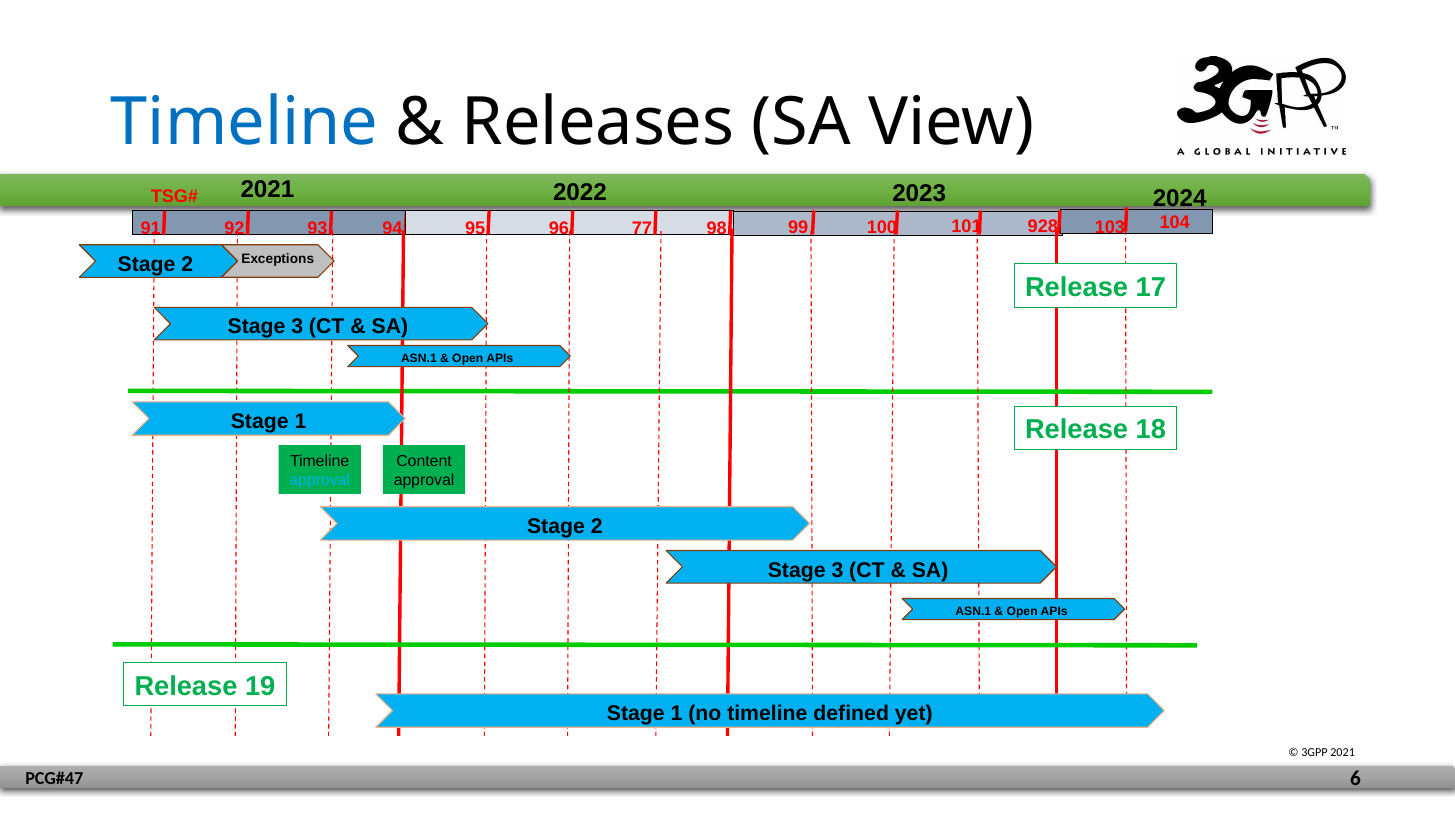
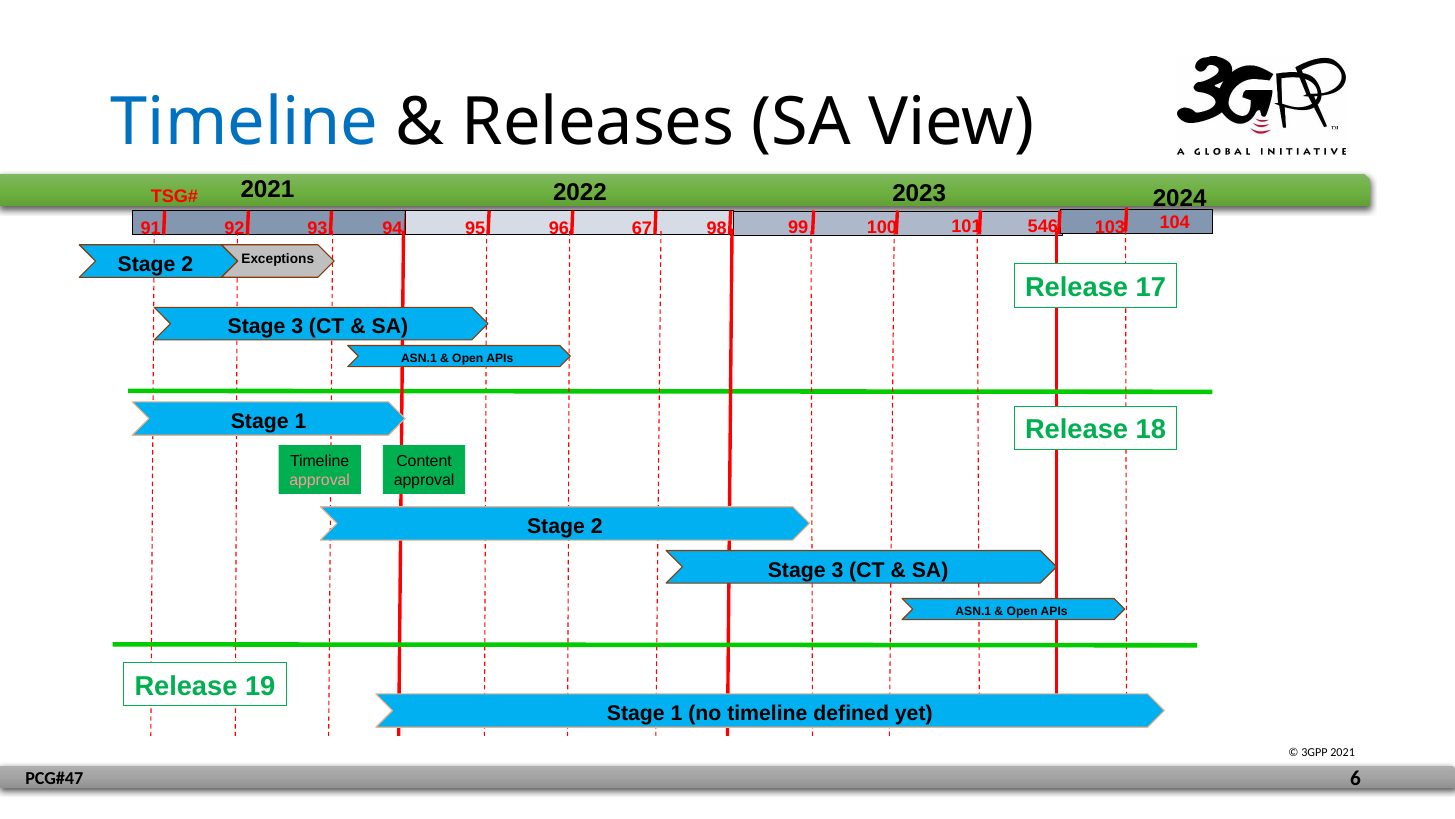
928: 928 -> 546 (1043, 226)
77: 77 -> 67 (642, 228)
approval colour: light blue -> pink (320, 480)
